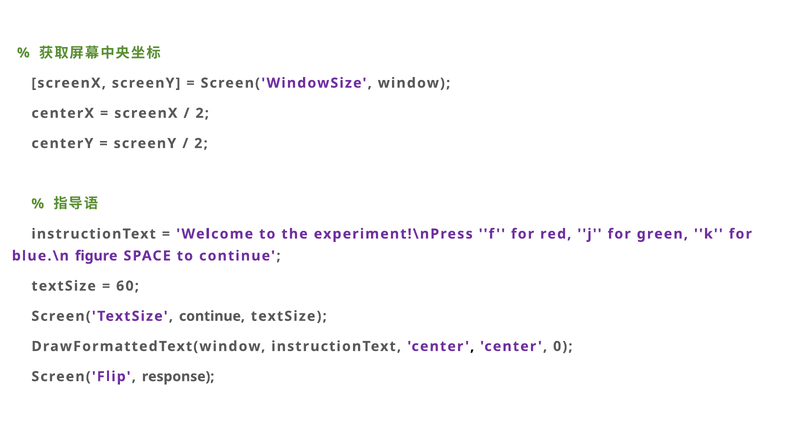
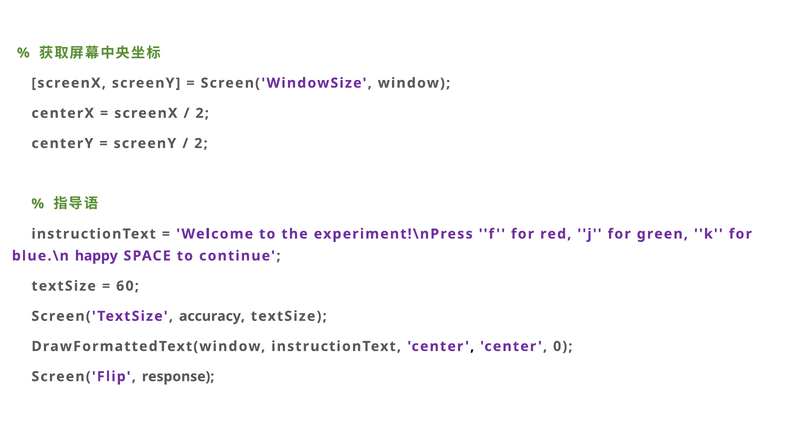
figure: figure -> happy (96, 256)
Screen('TextSize continue: continue -> accuracy (212, 317)
